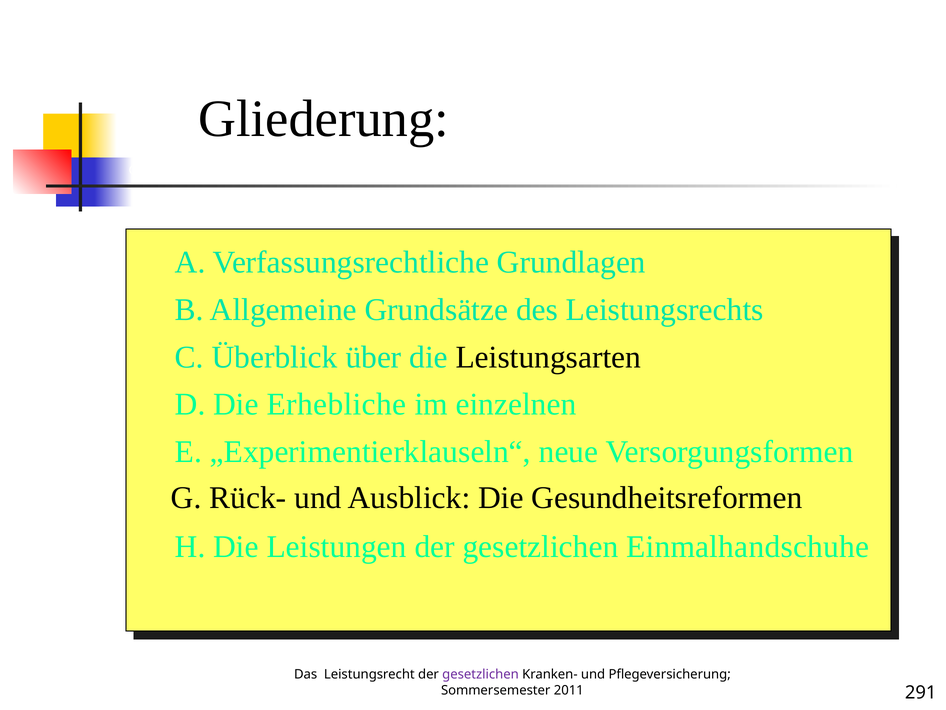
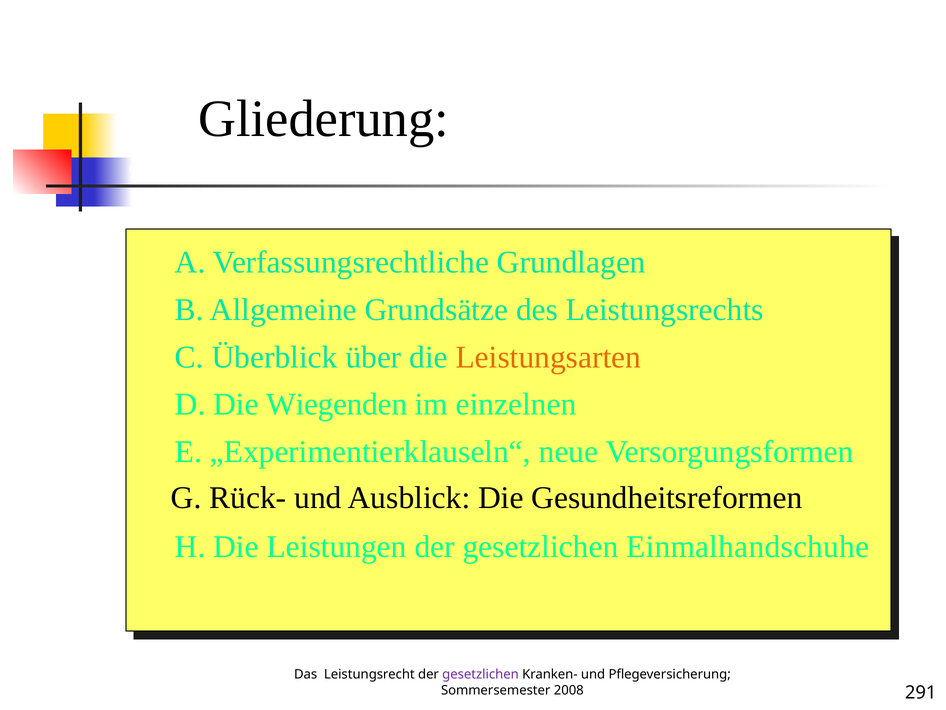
Leistungsarten colour: black -> orange (548, 357)
Erhebliche: Erhebliche -> Wiegenden (337, 404)
2011: 2011 -> 2008 (569, 690)
